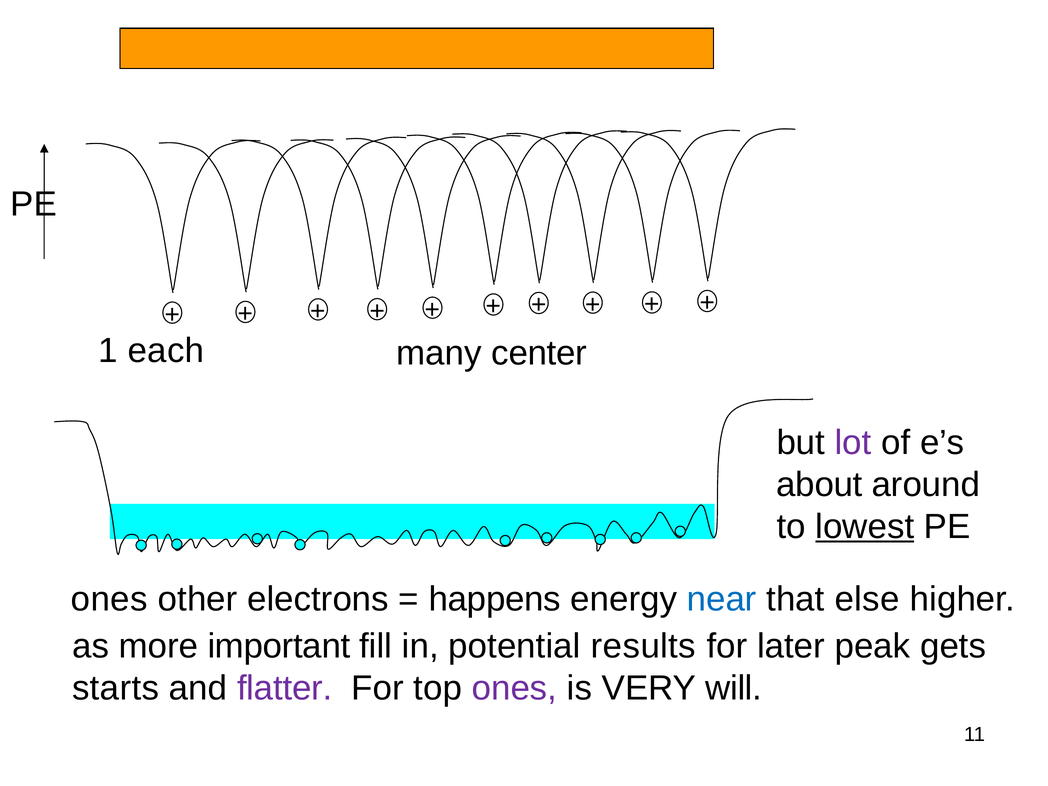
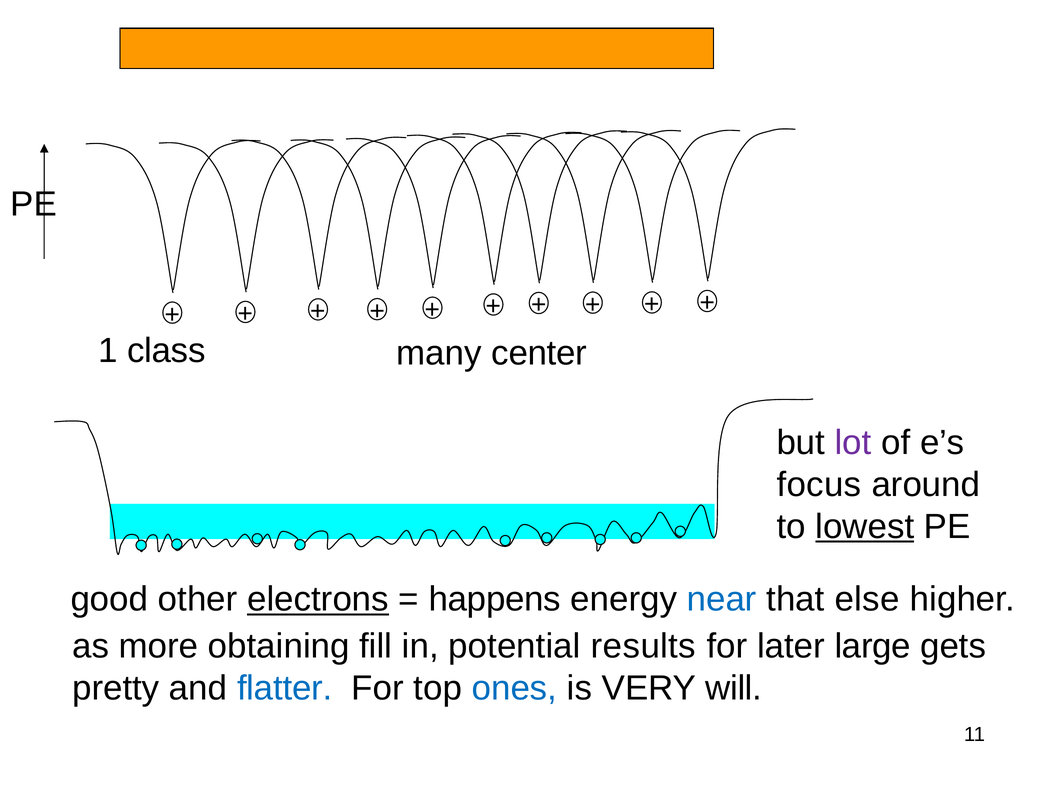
each: each -> class (166, 351)
about: about -> focus (819, 485)
ones: ones -> good (109, 599)
electrons underline: none -> present (318, 599)
important: important -> obtaining (279, 646)
peak: peak -> large (873, 646)
starts: starts -> pretty (116, 688)
flatter colour: purple -> blue (285, 688)
ones colour: purple -> blue (514, 688)
